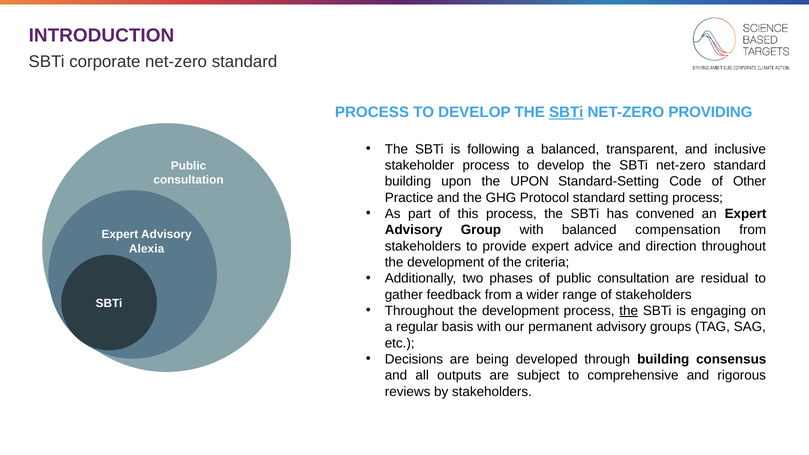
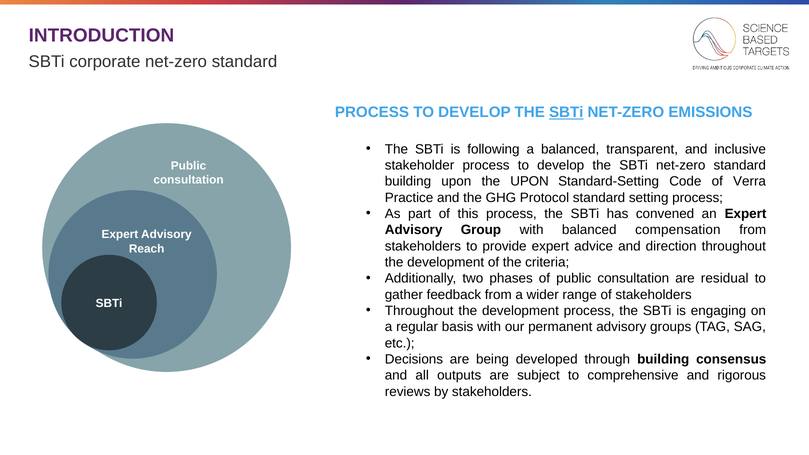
PROVIDING: PROVIDING -> EMISSIONS (710, 112)
Other: Other -> Verra (750, 181)
Alexia: Alexia -> Reach (147, 249)
the underline: present -> none (629, 311)
